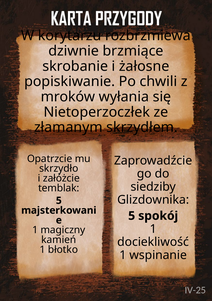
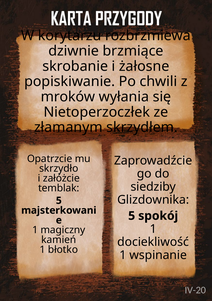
IV-25: IV-25 -> IV-20 (195, 290)
